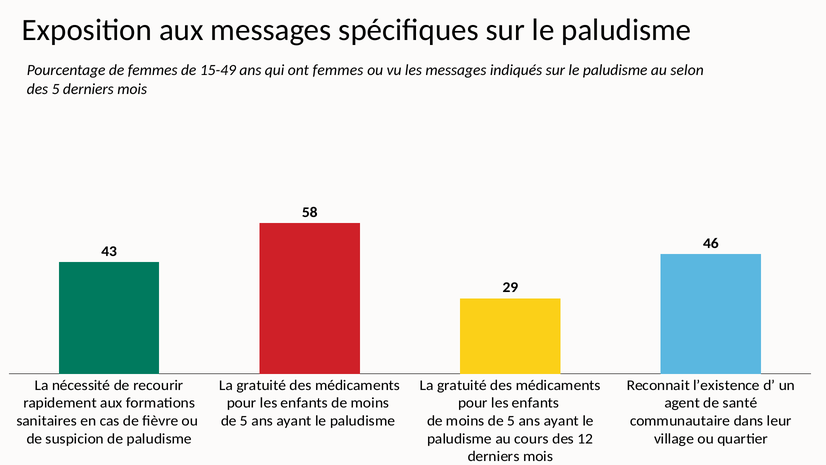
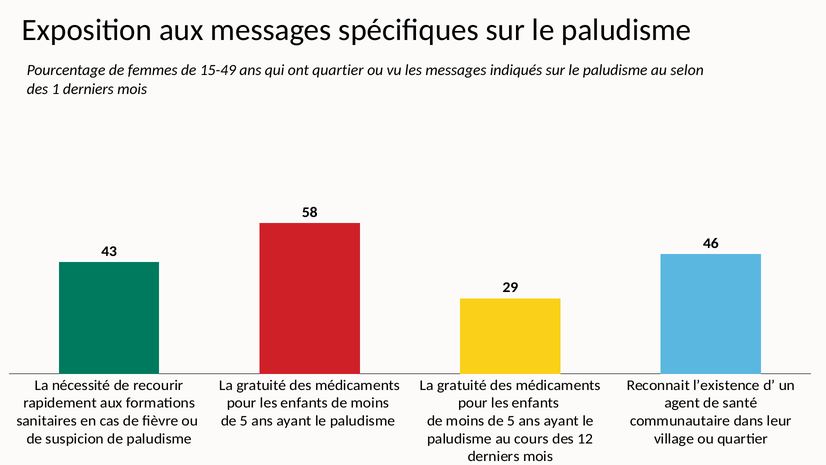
ont femmes: femmes -> quartier (338, 70)
des 5: 5 -> 1 (56, 89)
